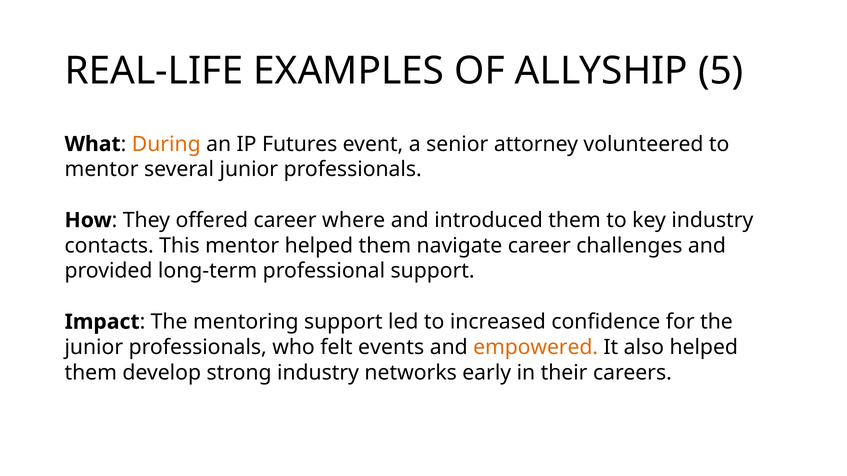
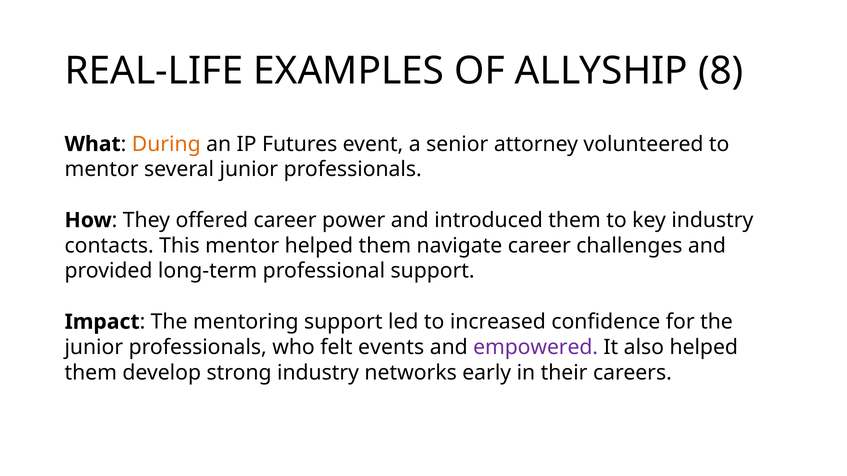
5: 5 -> 8 (721, 71)
where: where -> power (354, 220)
empowered colour: orange -> purple (536, 347)
